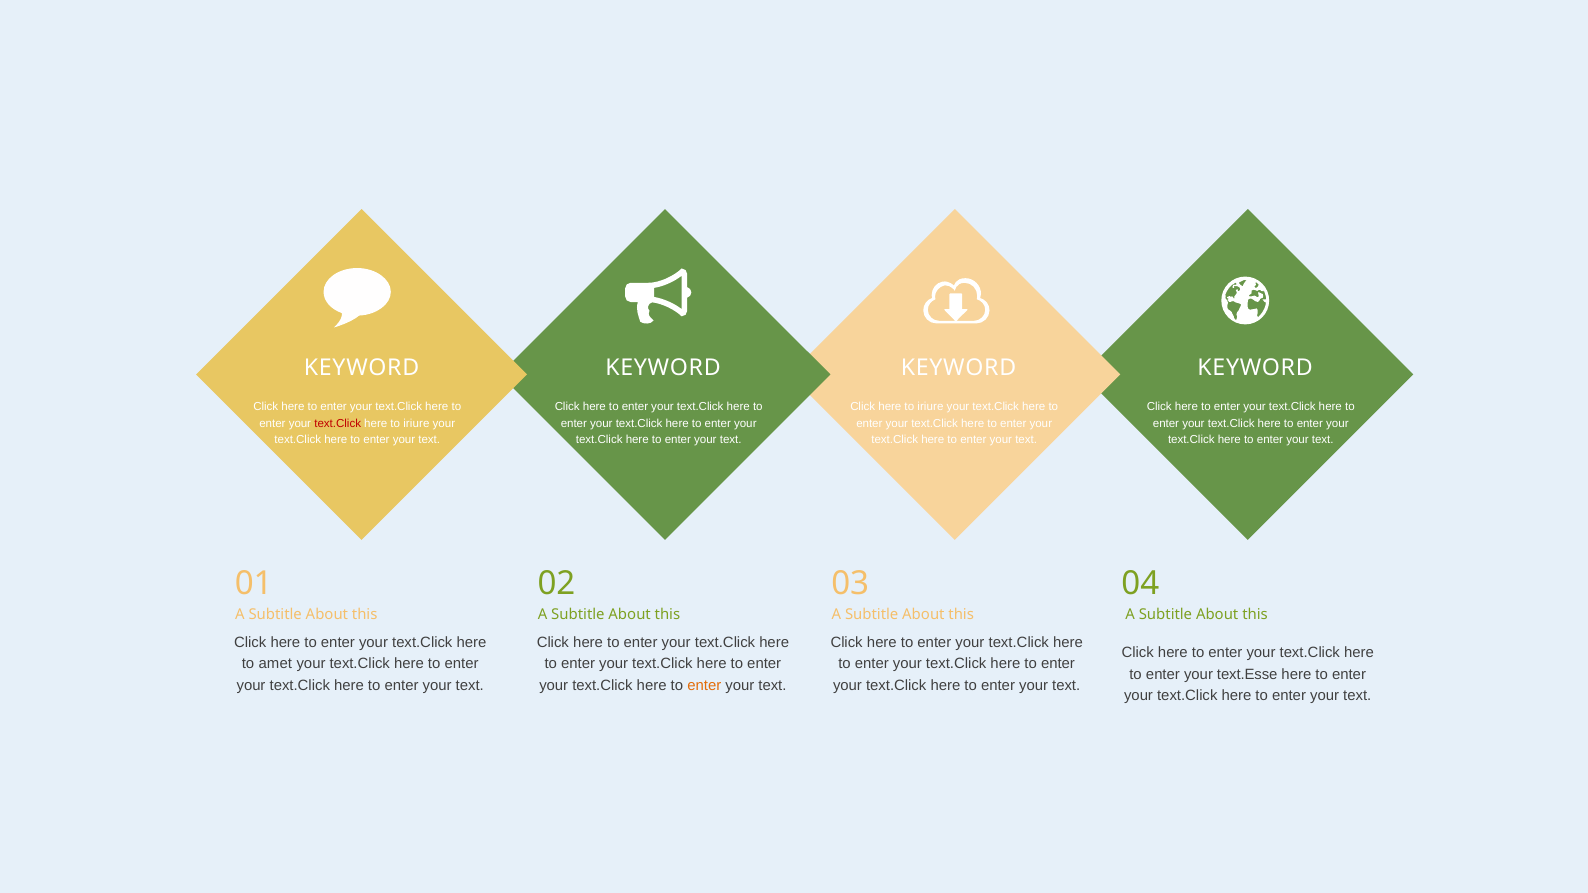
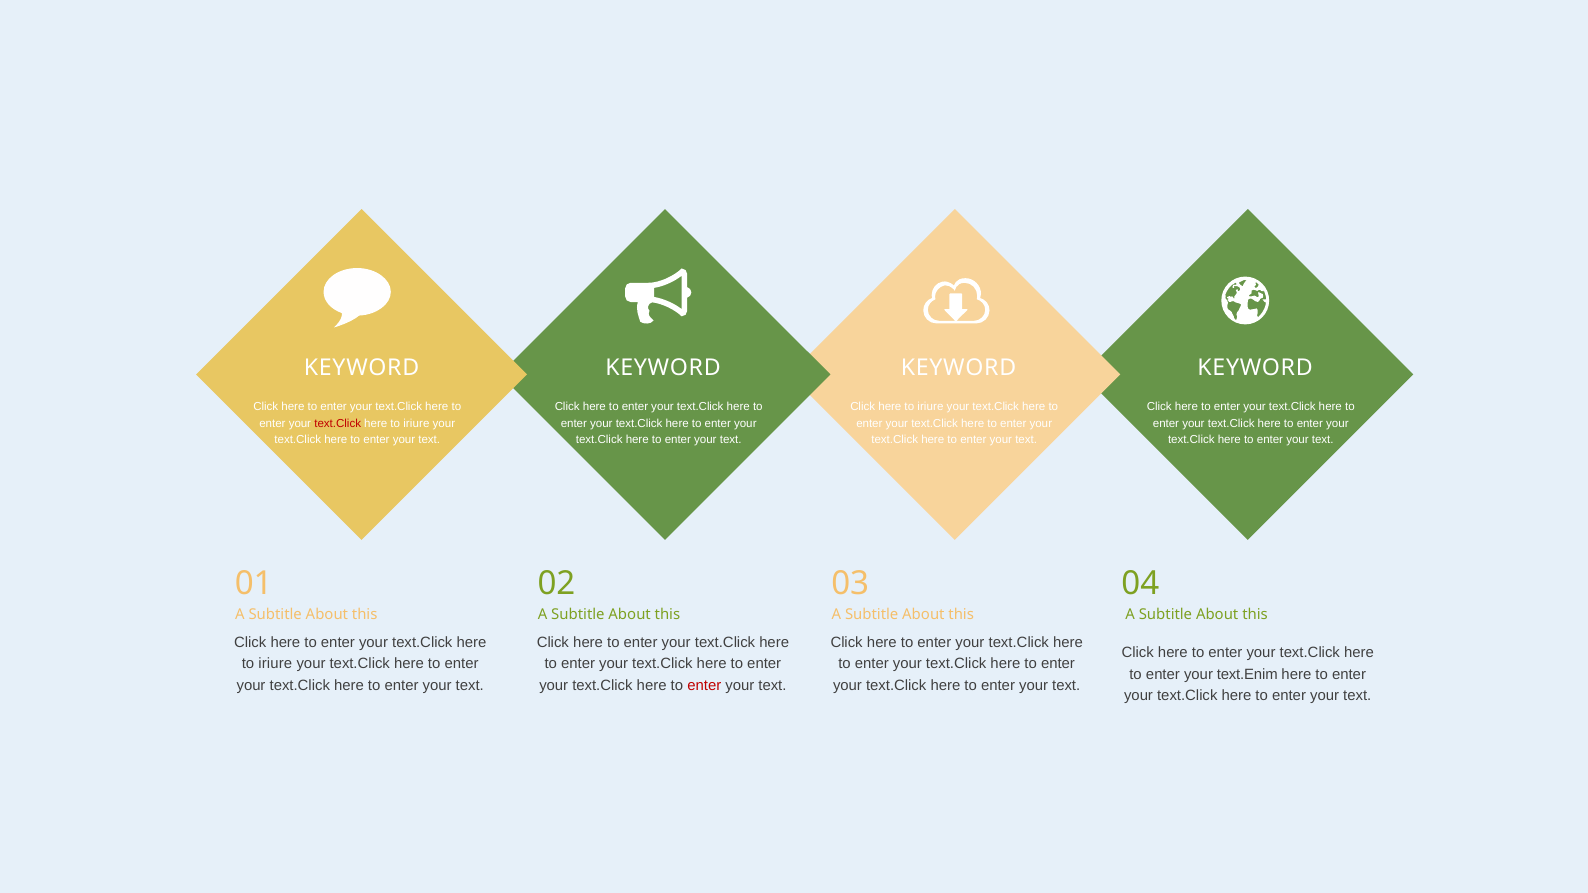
amet: amet -> iriure (275, 664)
text.Esse: text.Esse -> text.Enim (1247, 674)
enter colour: orange -> red (704, 686)
